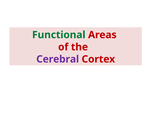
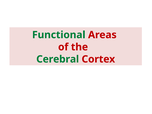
Cerebral colour: purple -> green (58, 59)
